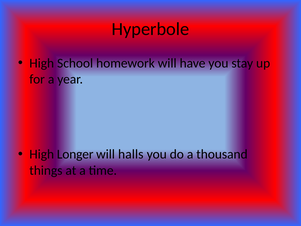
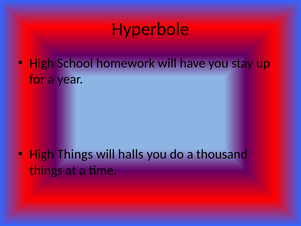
High Longer: Longer -> Things (75, 154)
